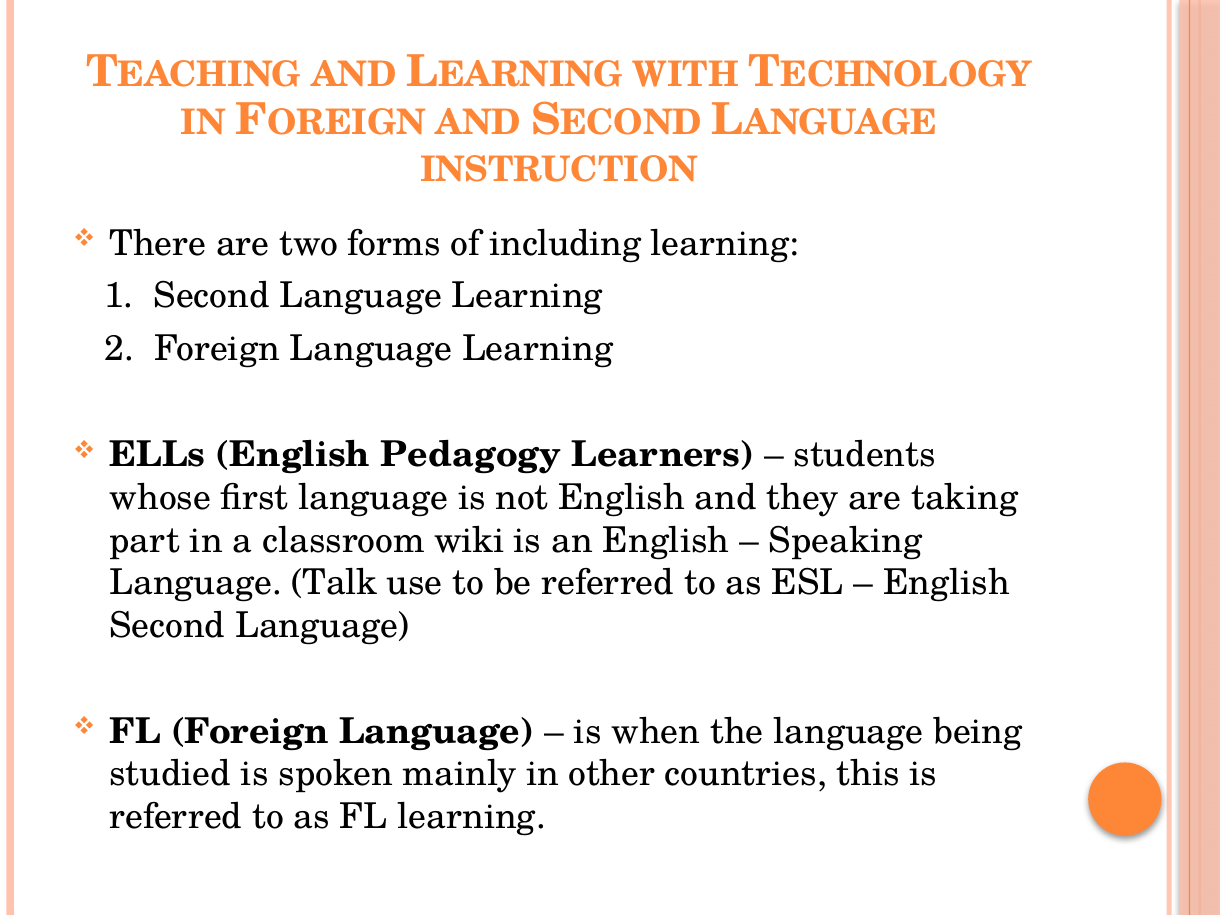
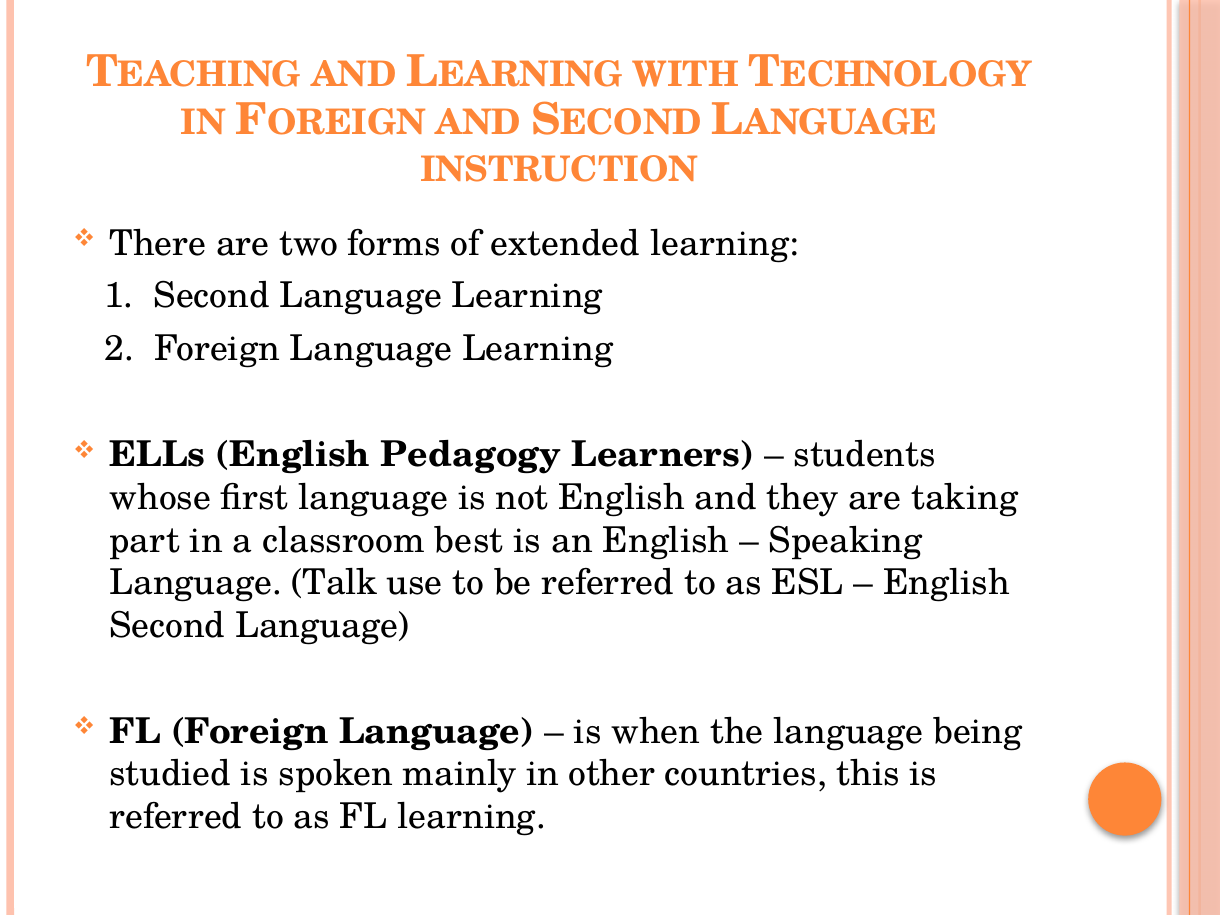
including: including -> extended (565, 243)
wiki: wiki -> best (469, 540)
